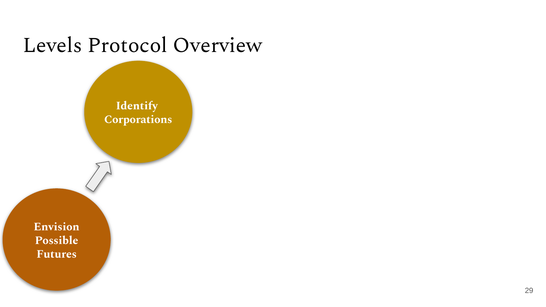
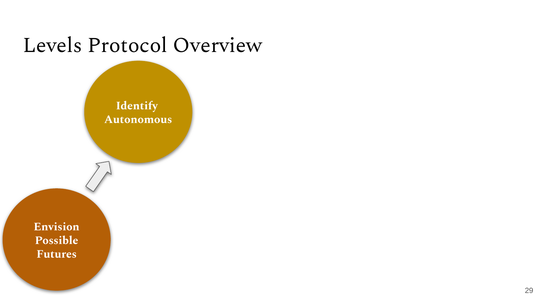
Corporations: Corporations -> Autonomous (138, 119)
